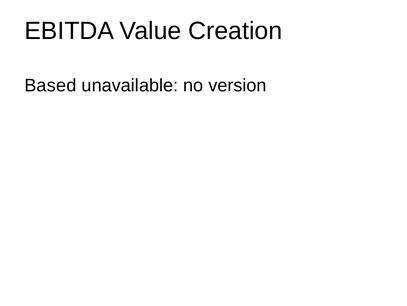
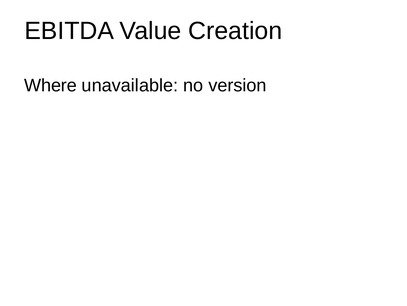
Based: Based -> Where (51, 85)
